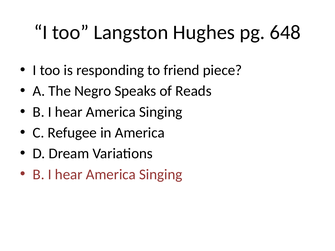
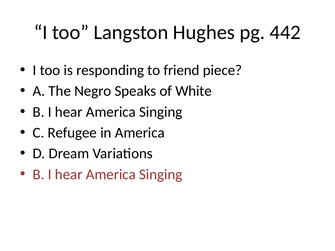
648: 648 -> 442 (285, 32)
Reads: Reads -> White (194, 91)
